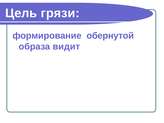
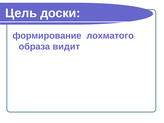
грязи: грязи -> доски (60, 13)
обернутой: обернутой -> лохматого (110, 36)
